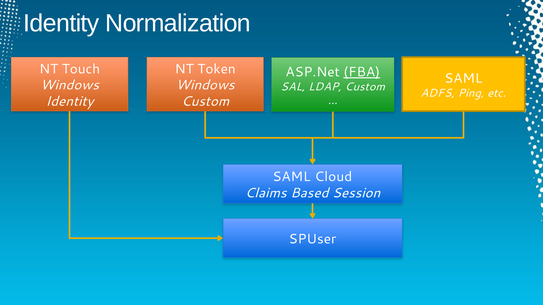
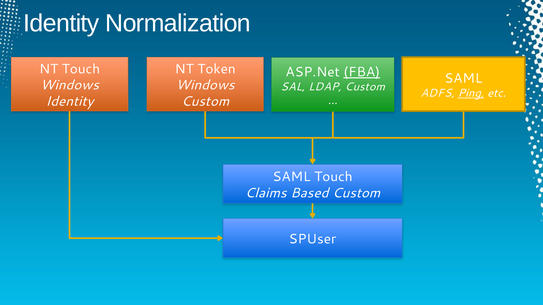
Ping underline: none -> present (471, 93)
SAML Cloud: Cloud -> Touch (333, 177)
Based Session: Session -> Custom (356, 193)
